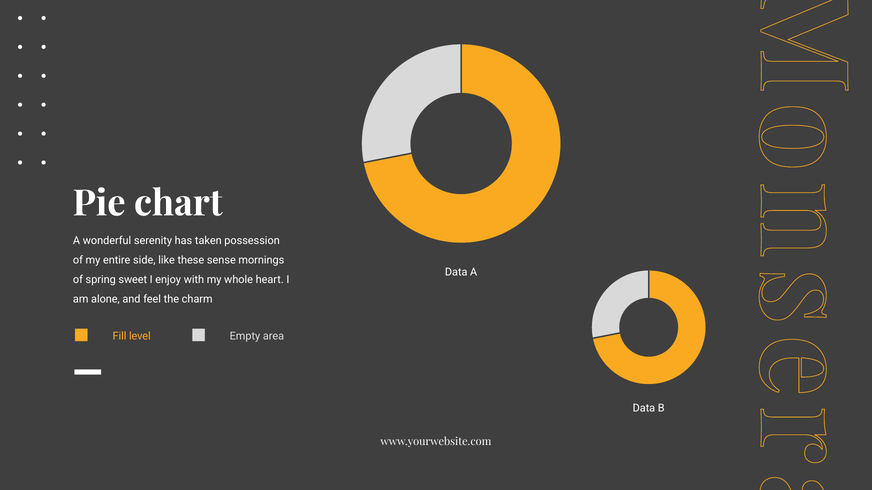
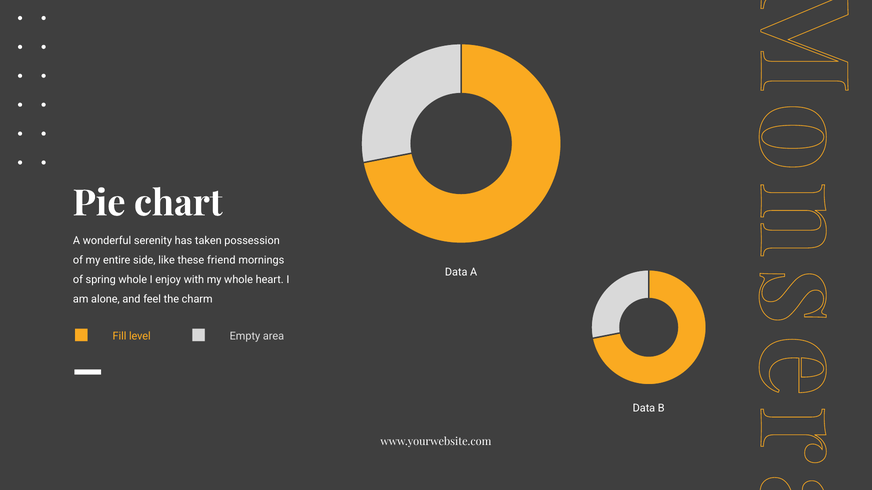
sense: sense -> friend (221, 260)
spring sweet: sweet -> whole (133, 280)
